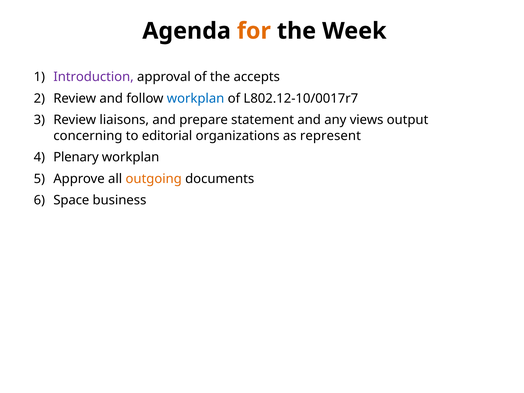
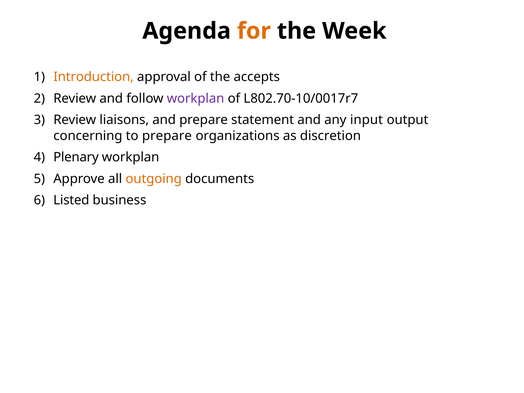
Introduction colour: purple -> orange (94, 77)
workplan colour: blue -> purple (196, 98)
L802.12-10/0017r7: L802.12-10/0017r7 -> L802.70-10/0017r7 (301, 98)
views: views -> input (366, 120)
to editorial: editorial -> prepare (167, 136)
represent: represent -> discretion (330, 136)
Space: Space -> Listed (71, 200)
